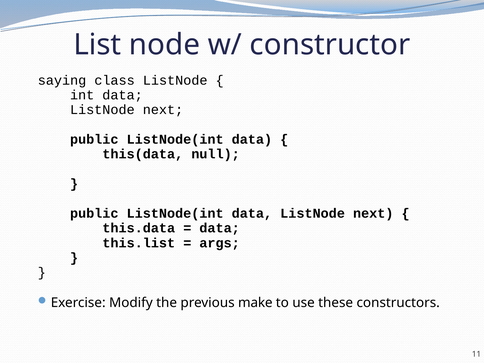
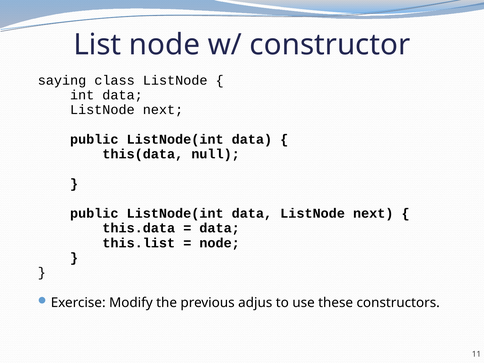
args: args -> node (220, 243)
make: make -> adjus (255, 303)
